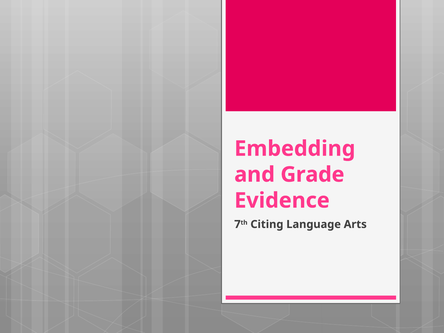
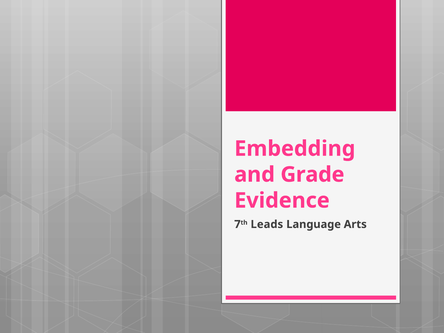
Citing: Citing -> Leads (267, 224)
